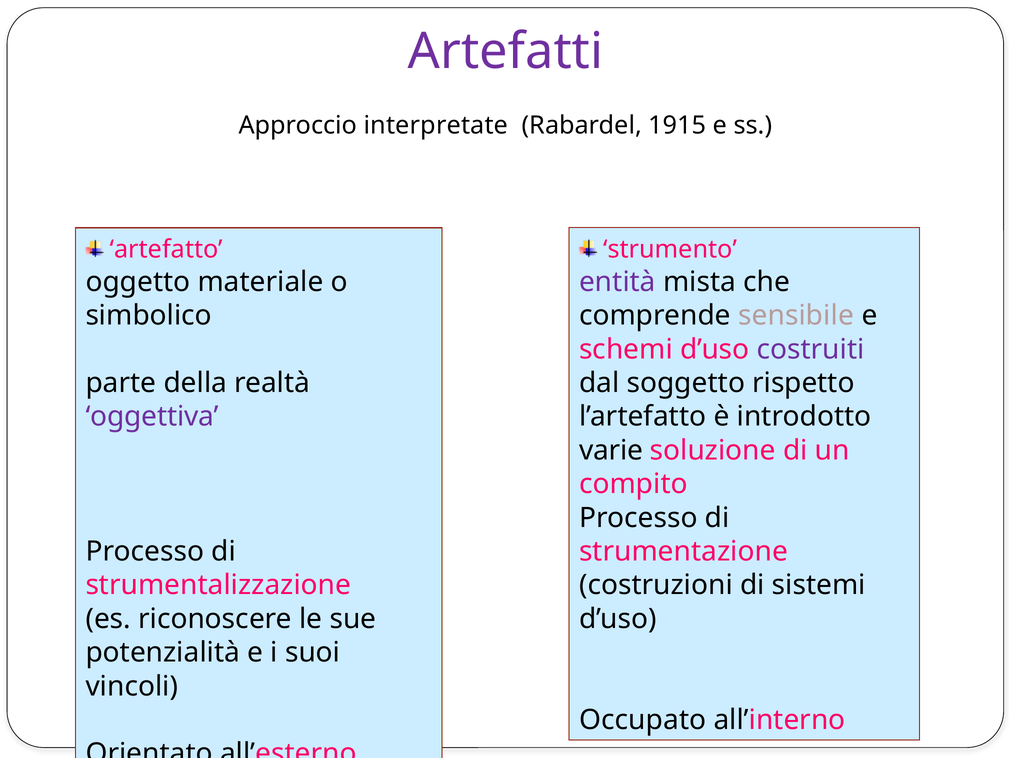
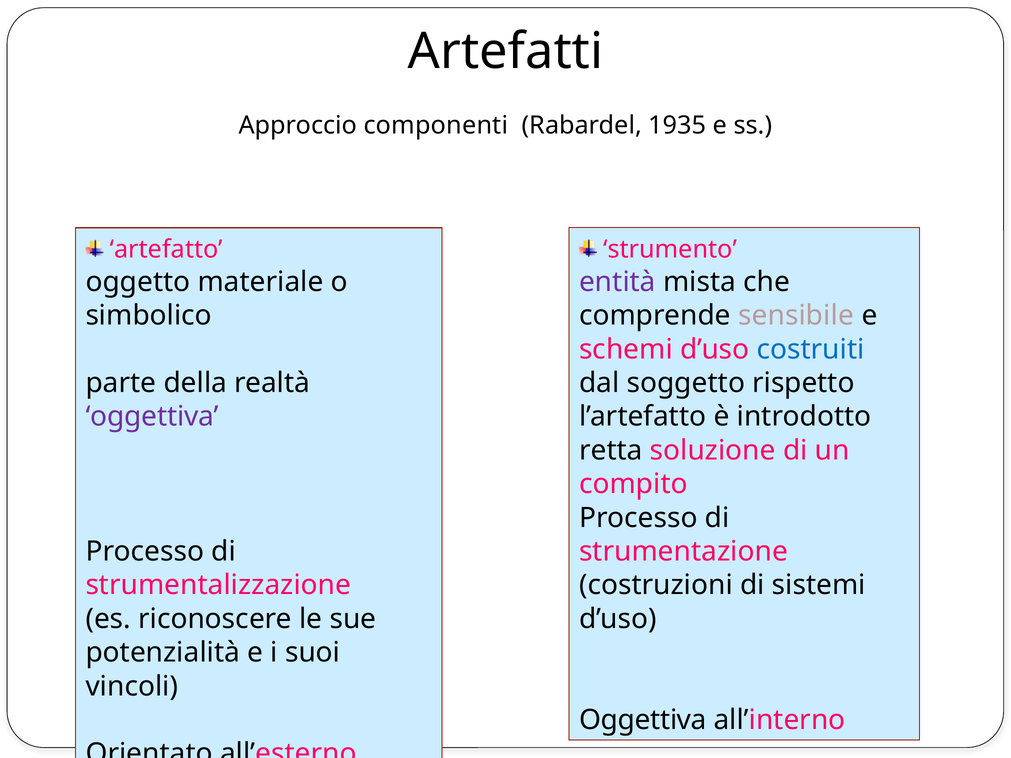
Artefatti colour: purple -> black (506, 52)
interpretate: interpretate -> componenti (436, 126)
1915: 1915 -> 1935 (677, 126)
costruiti colour: purple -> blue (811, 349)
varie: varie -> retta (611, 450)
Occupato: Occupato -> Oggettiva (643, 720)
